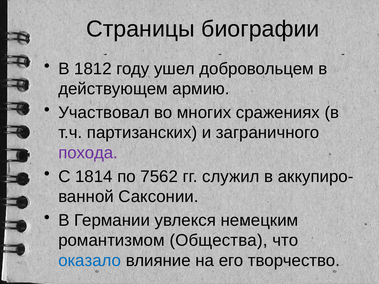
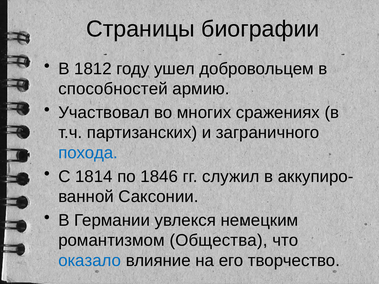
действующем: действующем -> способностей (113, 89)
похода colour: purple -> blue (88, 153)
7562: 7562 -> 1846 (159, 177)
